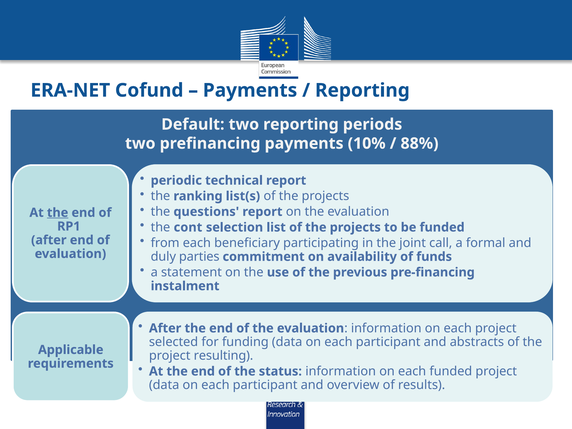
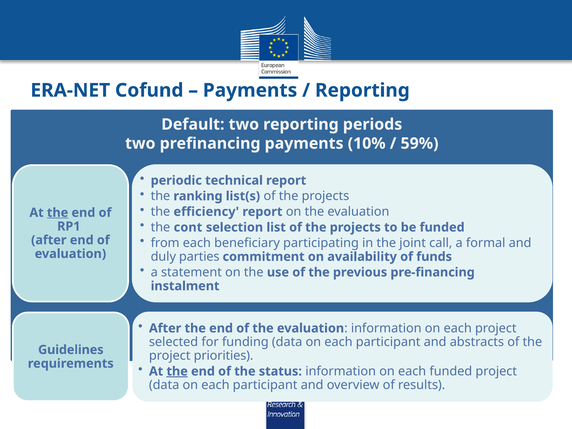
88%: 88% -> 59% (420, 143)
questions: questions -> efficiency (206, 212)
Applicable: Applicable -> Guidelines (71, 350)
resulting: resulting -> priorities (224, 356)
the underline: none -> present (177, 371)
